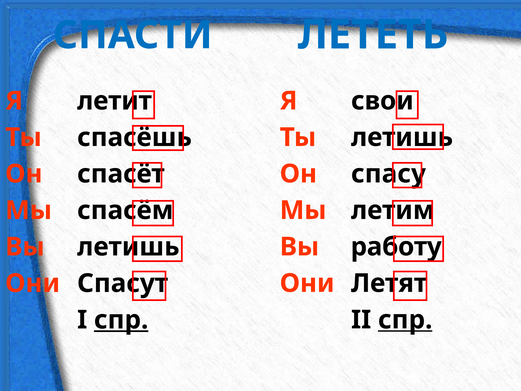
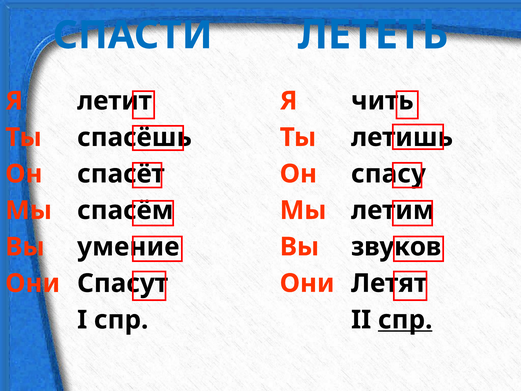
свои: свои -> чить (382, 101)
работу: работу -> звуков (396, 247)
летишь: летишь -> умение (128, 247)
спр underline: present -> none (121, 320)
